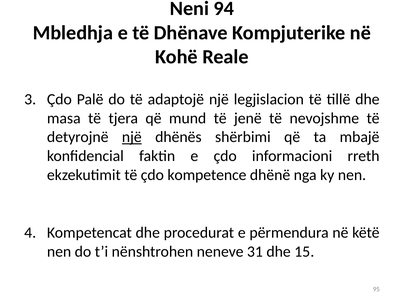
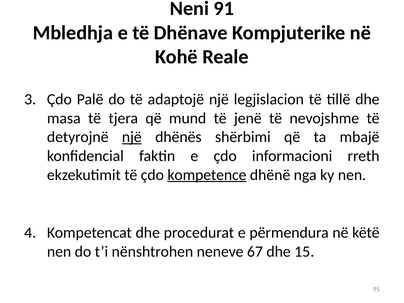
94: 94 -> 91 (224, 8)
kompetence underline: none -> present (207, 175)
31: 31 -> 67 (255, 252)
